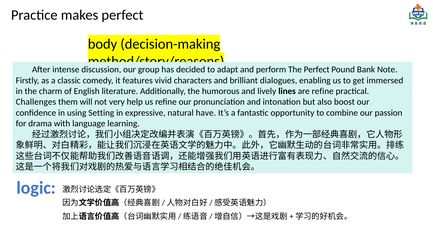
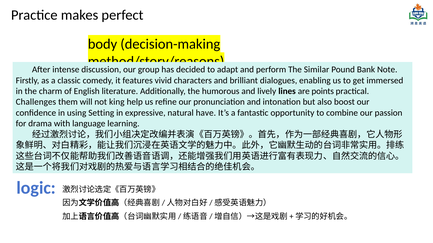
The Perfect: Perfect -> Similar (317, 70)
are refine: refine -> points (323, 91)
very: very -> king (117, 102)
